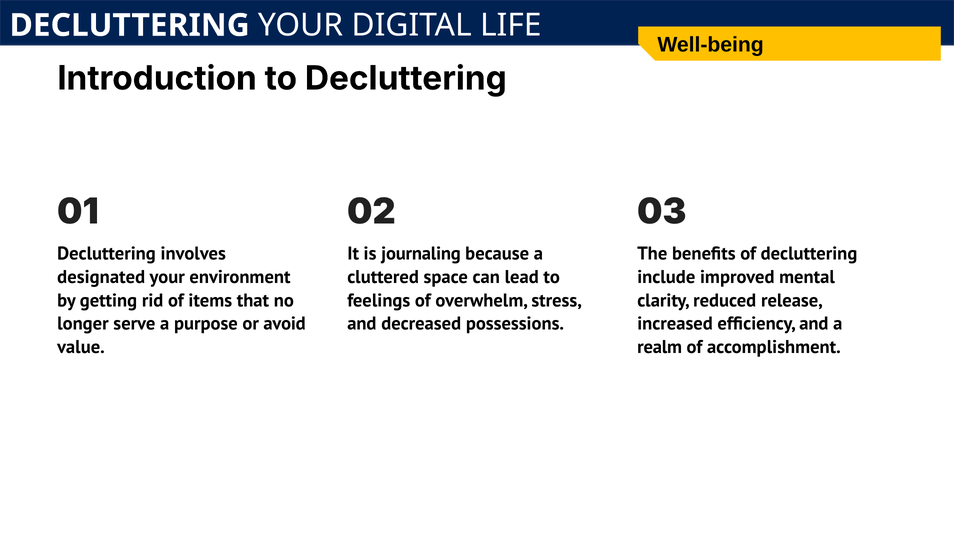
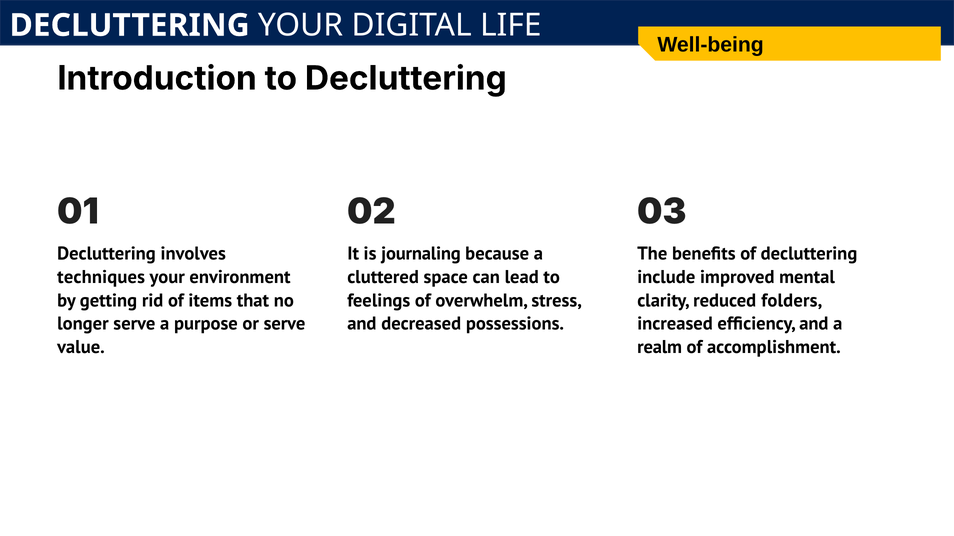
designated: designated -> techniques (101, 278)
release: release -> folders (792, 301)
or avoid: avoid -> serve (285, 324)
